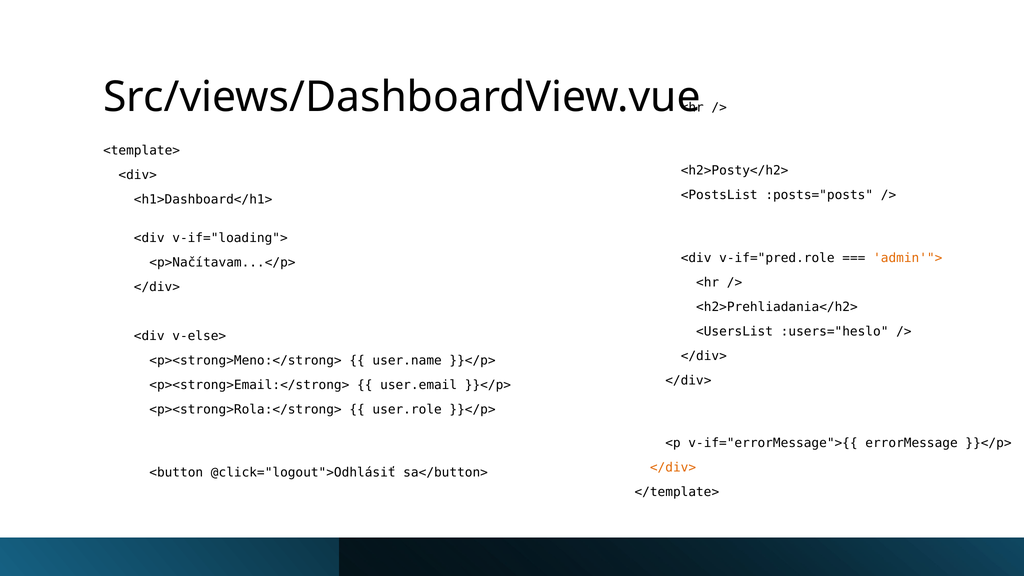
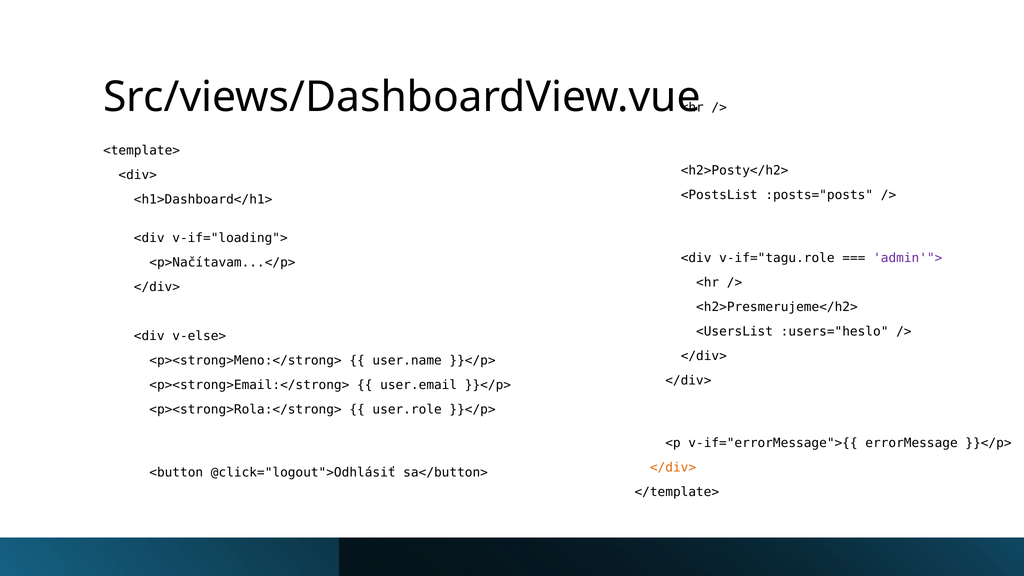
v-if="pred.role: v-if="pred.role -> v-if="tagu.role (777, 258)
admin'"> colour: orange -> purple (908, 258)
<h2>Prehliadania</h2>: <h2>Prehliadania</h2> -> <h2>Presmerujeme</h2> (777, 307)
